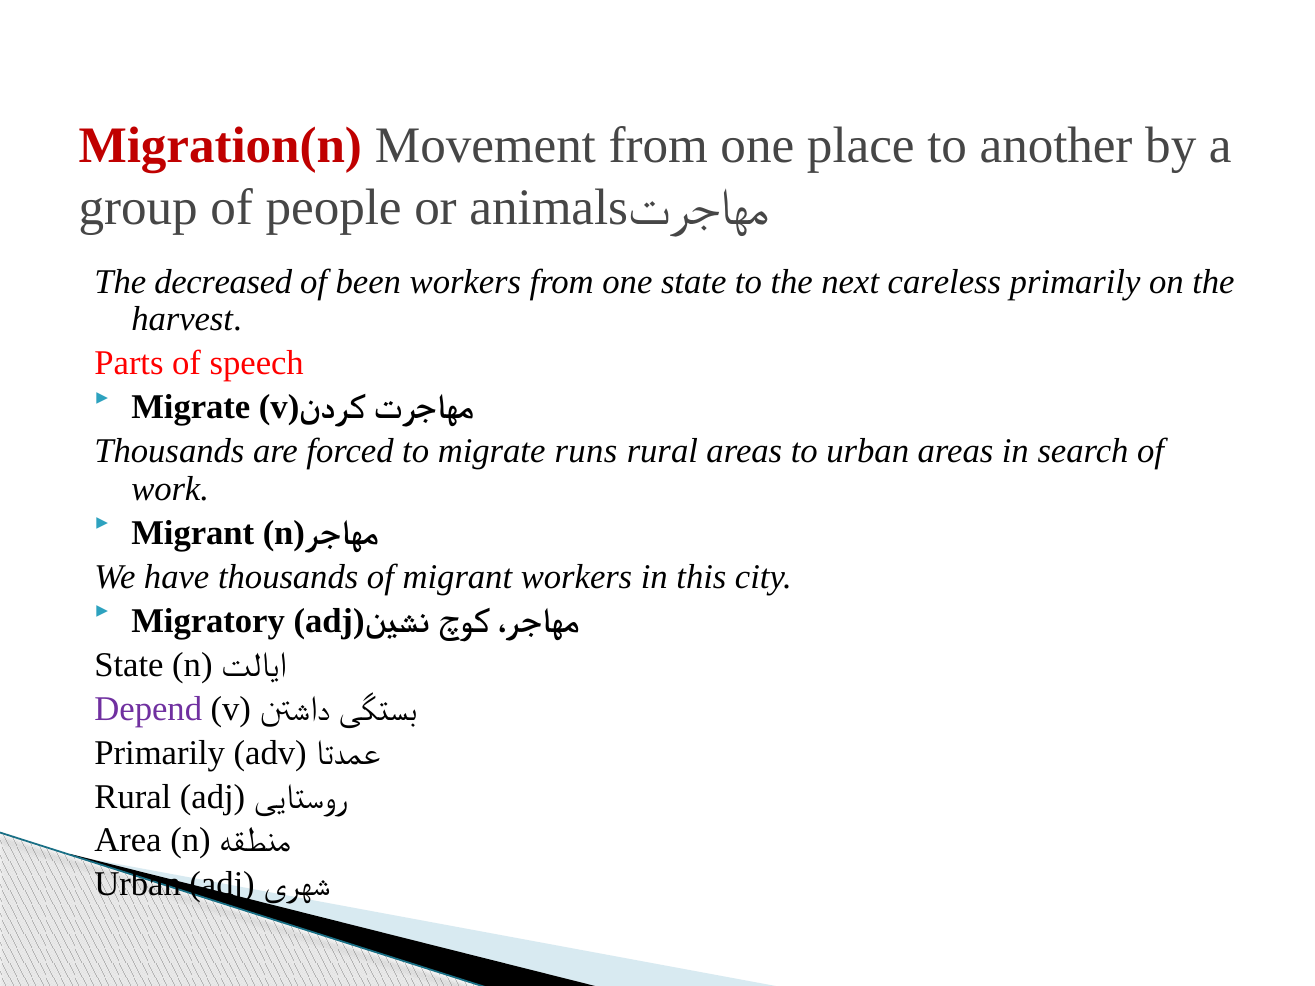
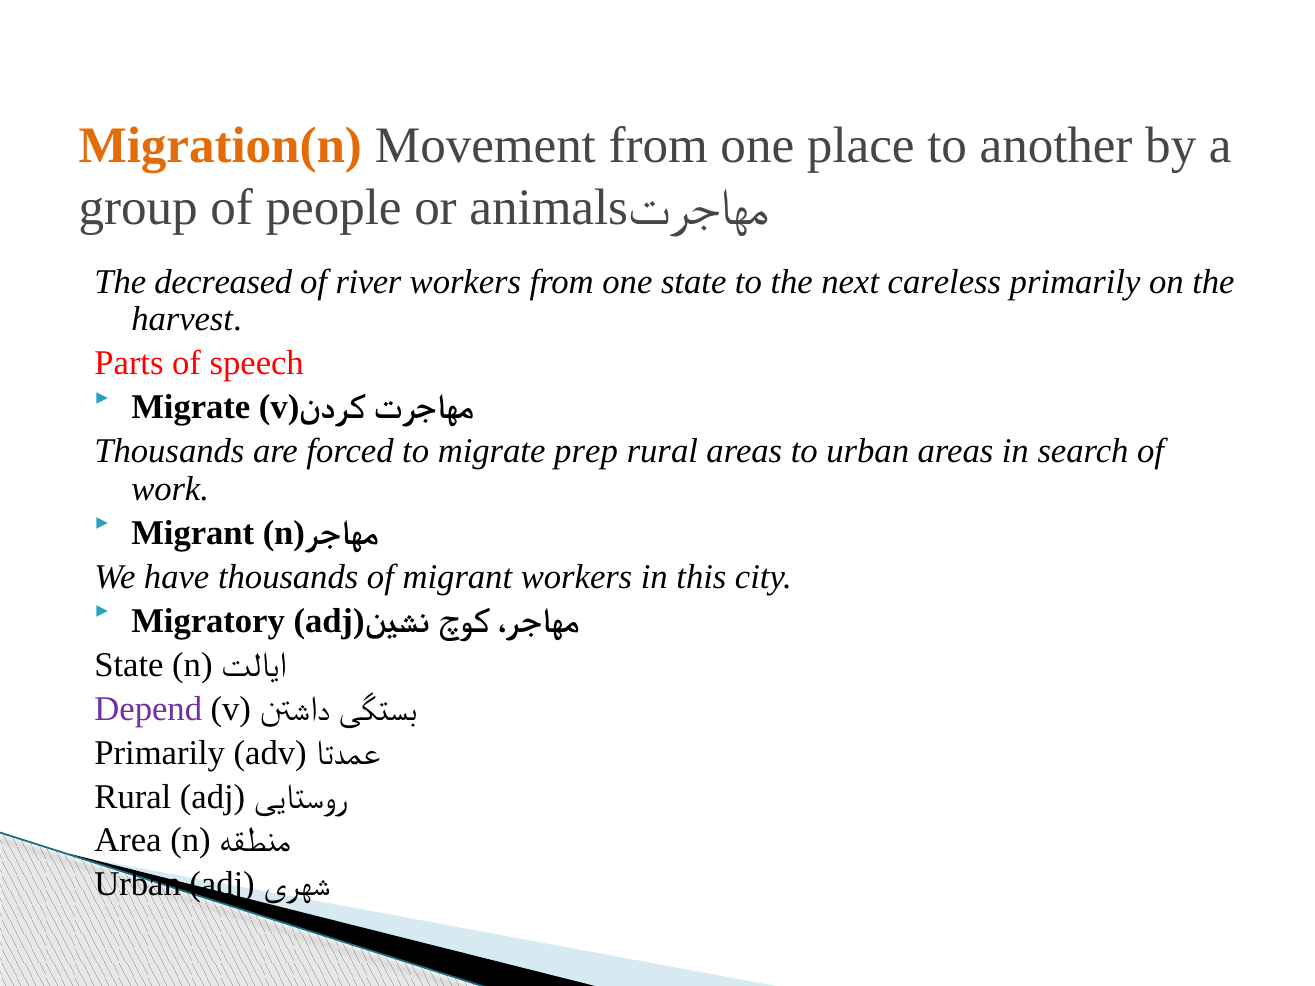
Migration(n colour: red -> orange (220, 146)
been: been -> river (368, 282)
runs: runs -> prep (586, 451)
